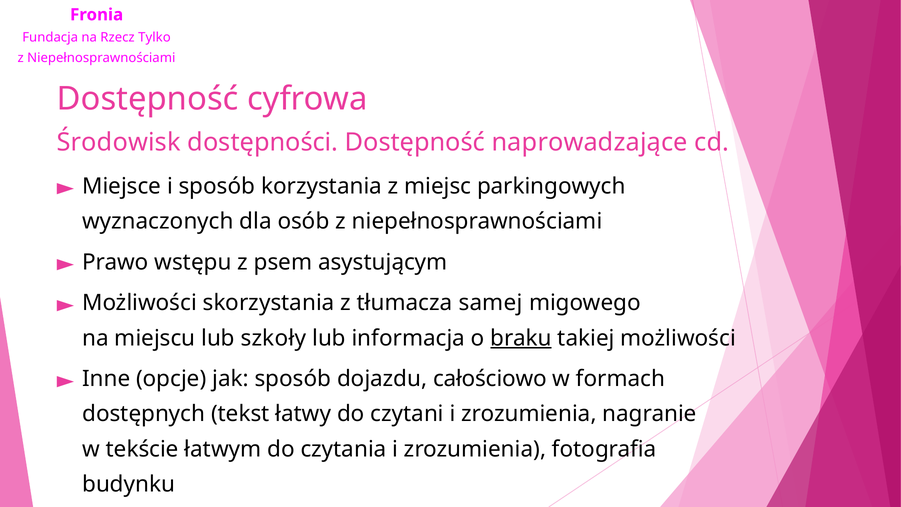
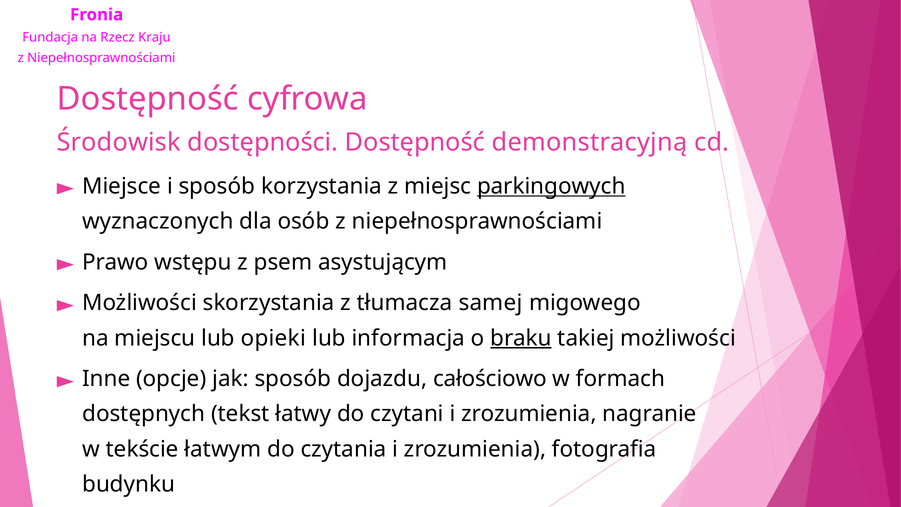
Tylko: Tylko -> Kraju (154, 37)
naprowadzające: naprowadzające -> demonstracyjną (590, 142)
parkingowych underline: none -> present (551, 186)
szkoły: szkoły -> opieki (273, 338)
